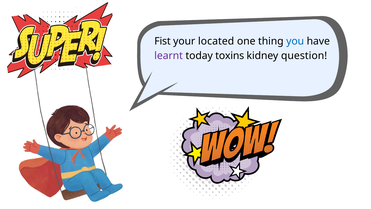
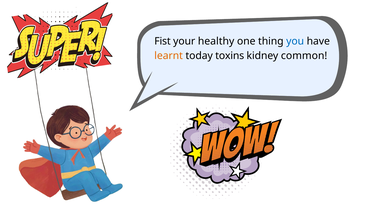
located: located -> healthy (216, 41)
learnt colour: purple -> orange (169, 56)
question: question -> common (304, 56)
